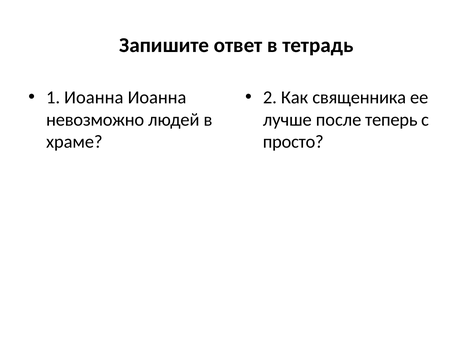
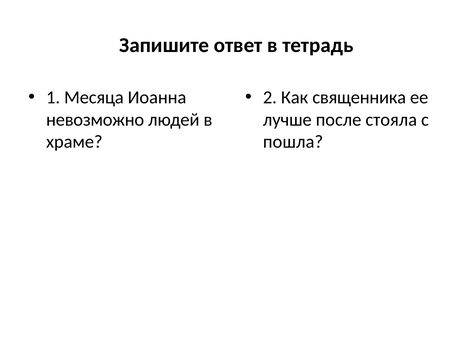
1 Иоанна: Иоанна -> Месяца (94, 97)
теперь: теперь -> стояла (391, 120)
просто: просто -> пошла (293, 142)
